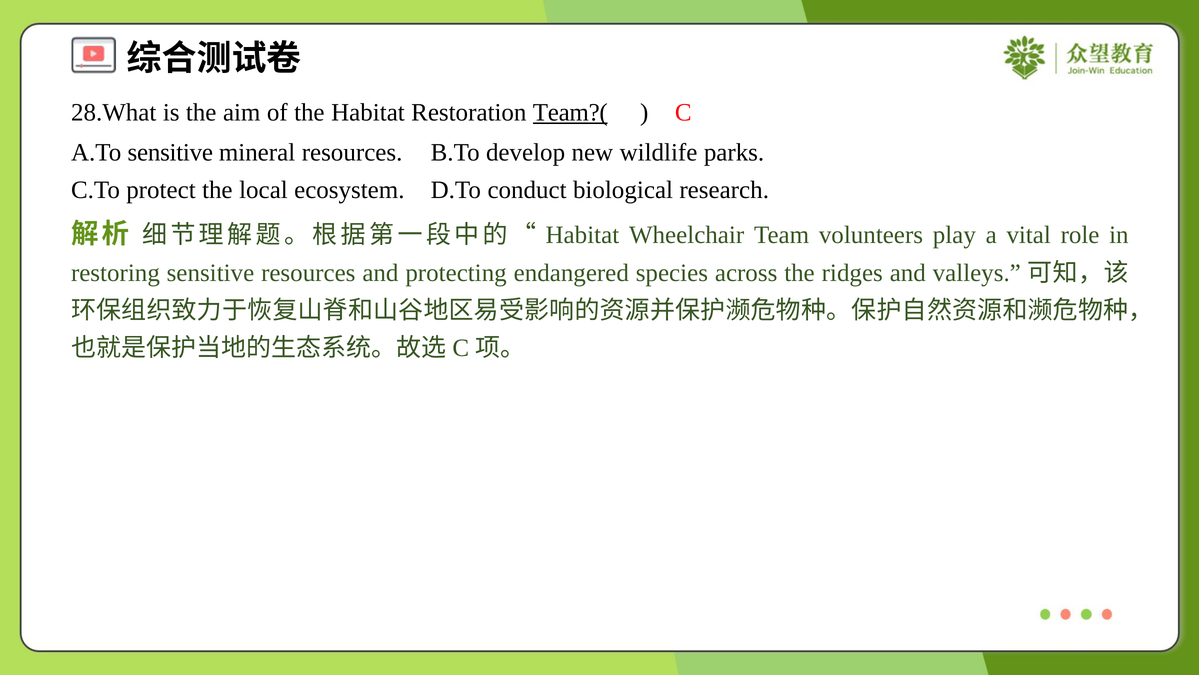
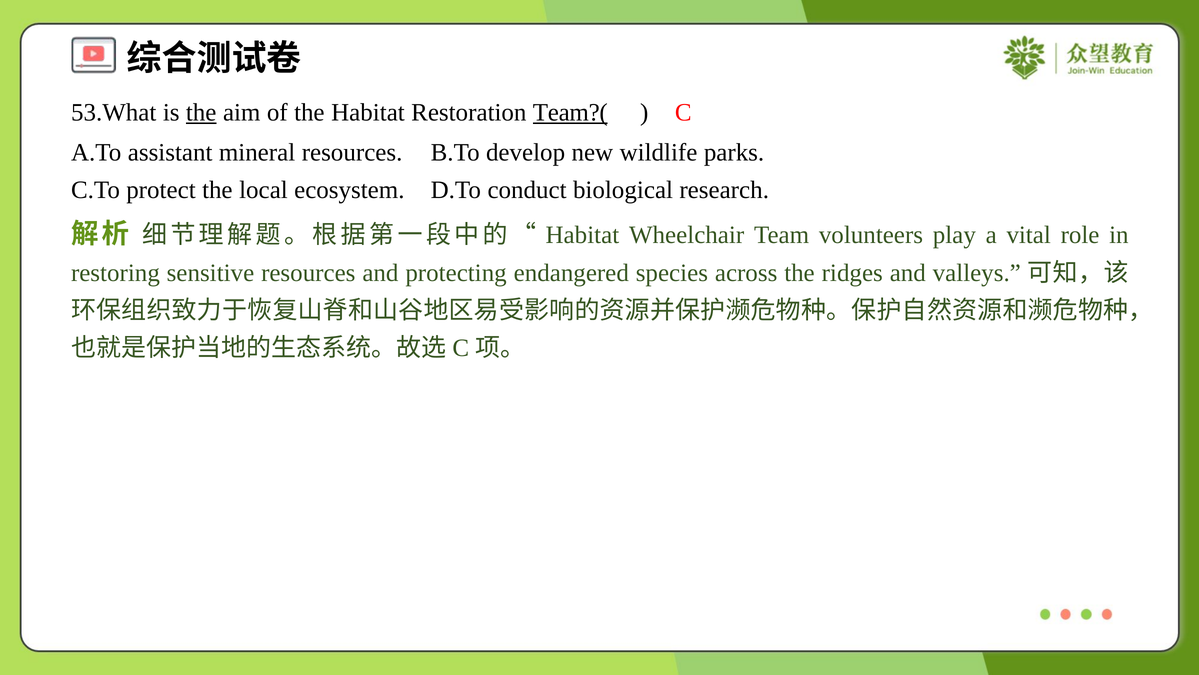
28.What: 28.What -> 53.What (114, 112)
the underline: none -> present (201, 112)
A.To sensitive: sensitive -> assistant (170, 152)
